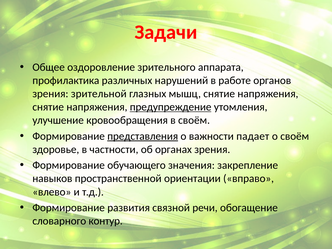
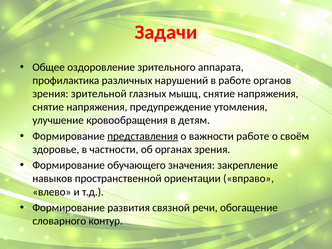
предупреждение underline: present -> none (171, 107)
в своём: своём -> детям (194, 120)
важности падает: падает -> работе (253, 136)
